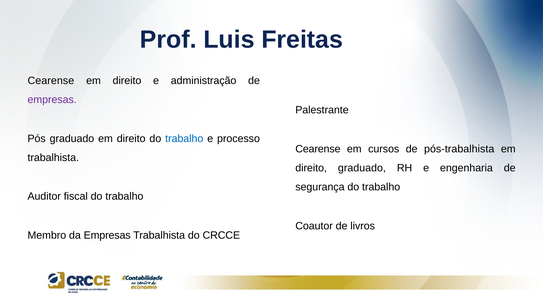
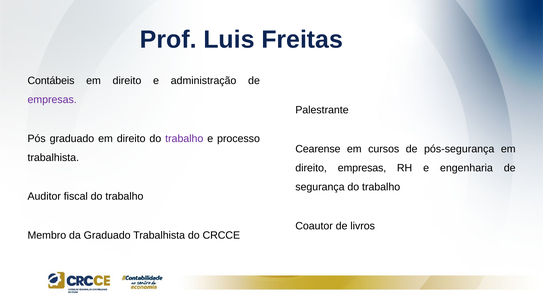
Cearense: Cearense -> Contábeis (51, 81)
trabalho colour: blue -> purple (184, 138)
pós-trabalhista: pós-trabalhista -> pós-segurança (459, 149)
direito graduado: graduado -> empresas (362, 168)
da Empresas: Empresas -> Graduado (107, 235)
